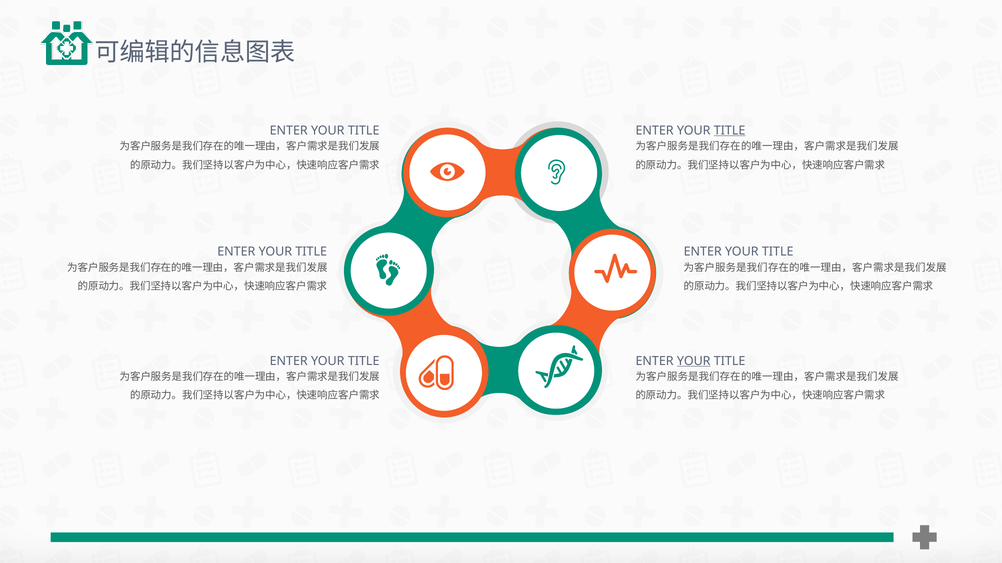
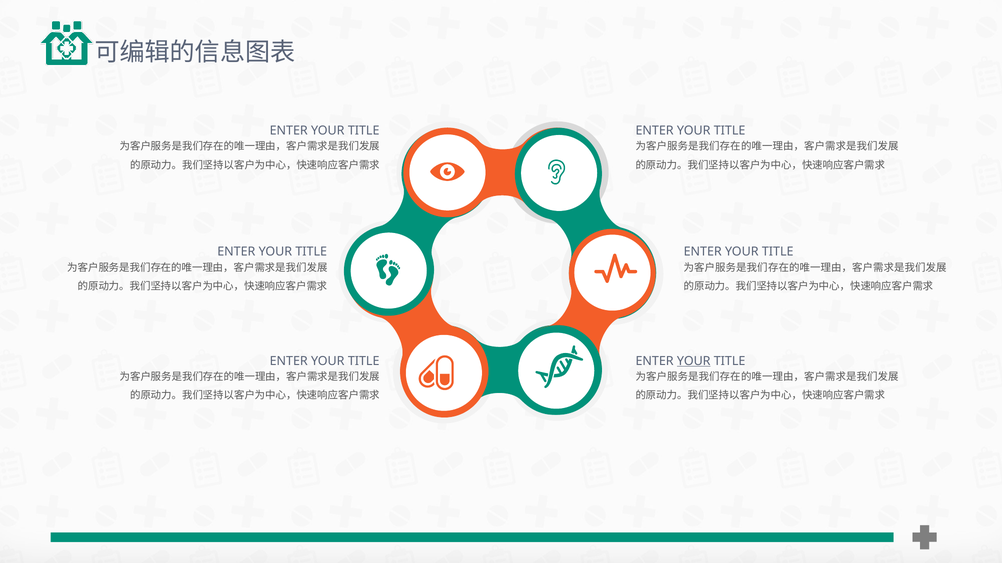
TITLE underline: present -> none (730, 131)
